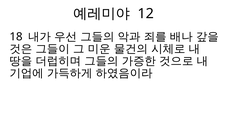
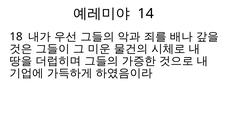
12: 12 -> 14 (146, 14)
